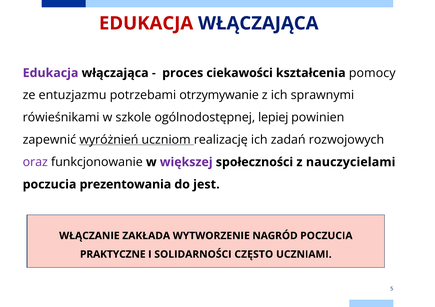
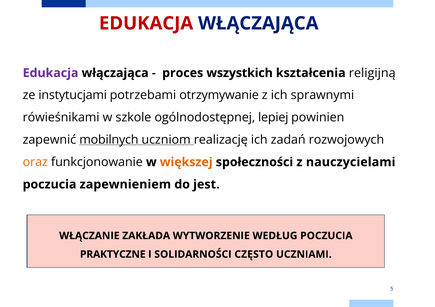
ciekawości: ciekawości -> wszystkich (240, 73)
pomocy: pomocy -> religijną (372, 73)
entuzjazmu: entuzjazmu -> instytucjami (73, 95)
wyróżnień: wyróżnień -> mobilnych (109, 140)
oraz colour: purple -> orange (35, 162)
większej colour: purple -> orange (186, 162)
prezentowania: prezentowania -> zapewnieniem (125, 185)
NAGRÓD: NAGRÓD -> WEDŁUG (275, 236)
